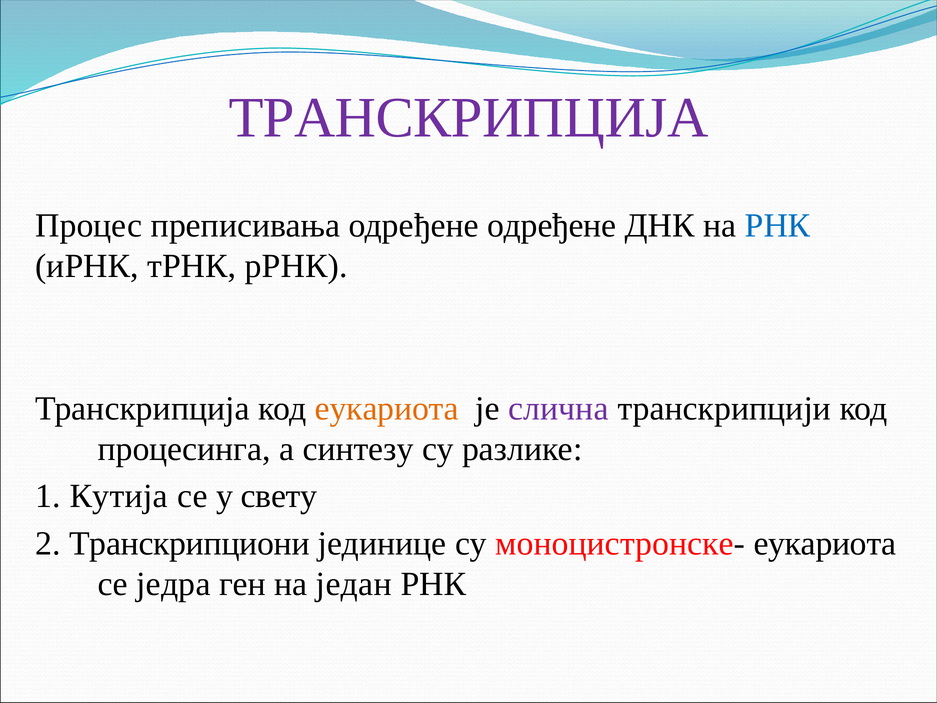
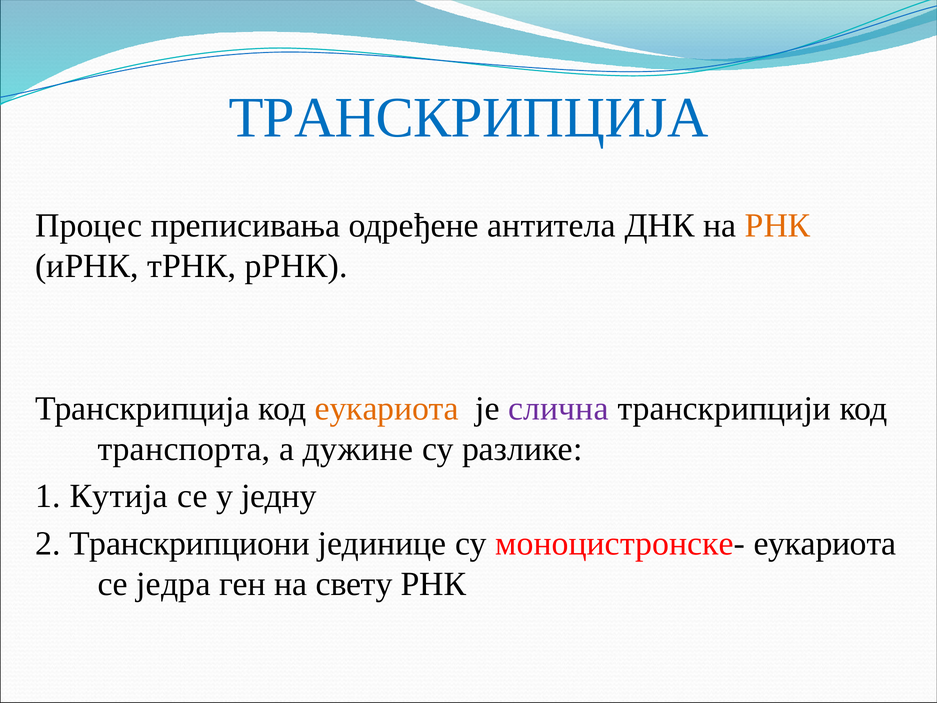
ТРАНСКРИПЦИЈА colour: purple -> blue (468, 118)
одређене одређене: одређене -> антитела (552, 226)
РНК colour: blue -> orange (778, 226)
процесинга: процесинга -> транспорта (184, 449)
синтезу: синтезу -> дужине (358, 449)
свету: свету -> једну (279, 496)
један: један -> свету (354, 584)
